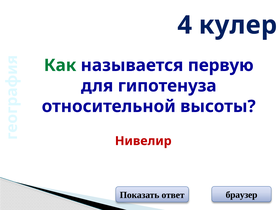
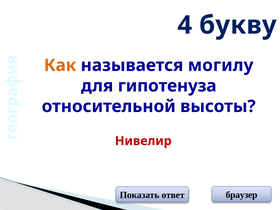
кулер: кулер -> букву (238, 25)
Как colour: green -> orange (60, 65)
первую: первую -> могилу (221, 65)
